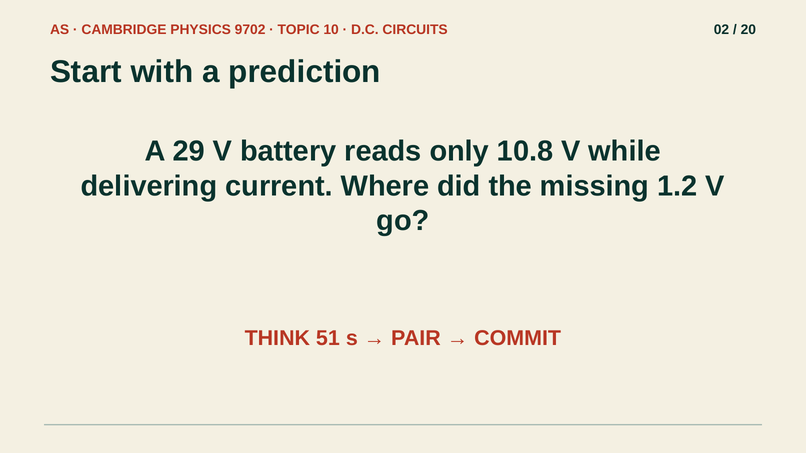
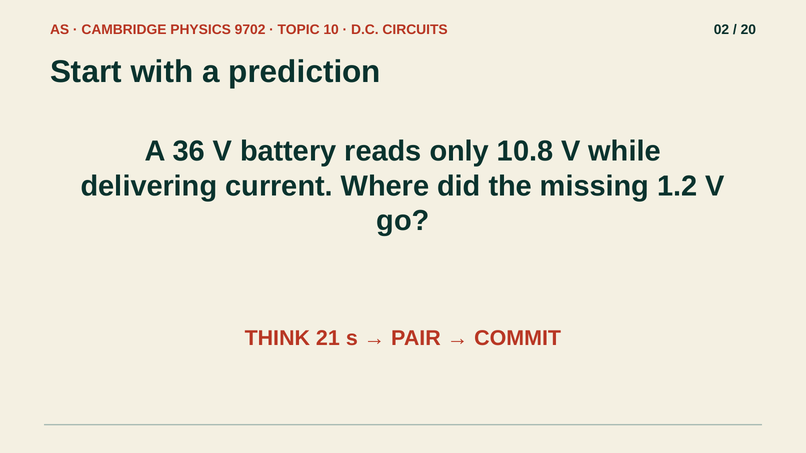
29: 29 -> 36 (189, 151)
51: 51 -> 21 (328, 338)
